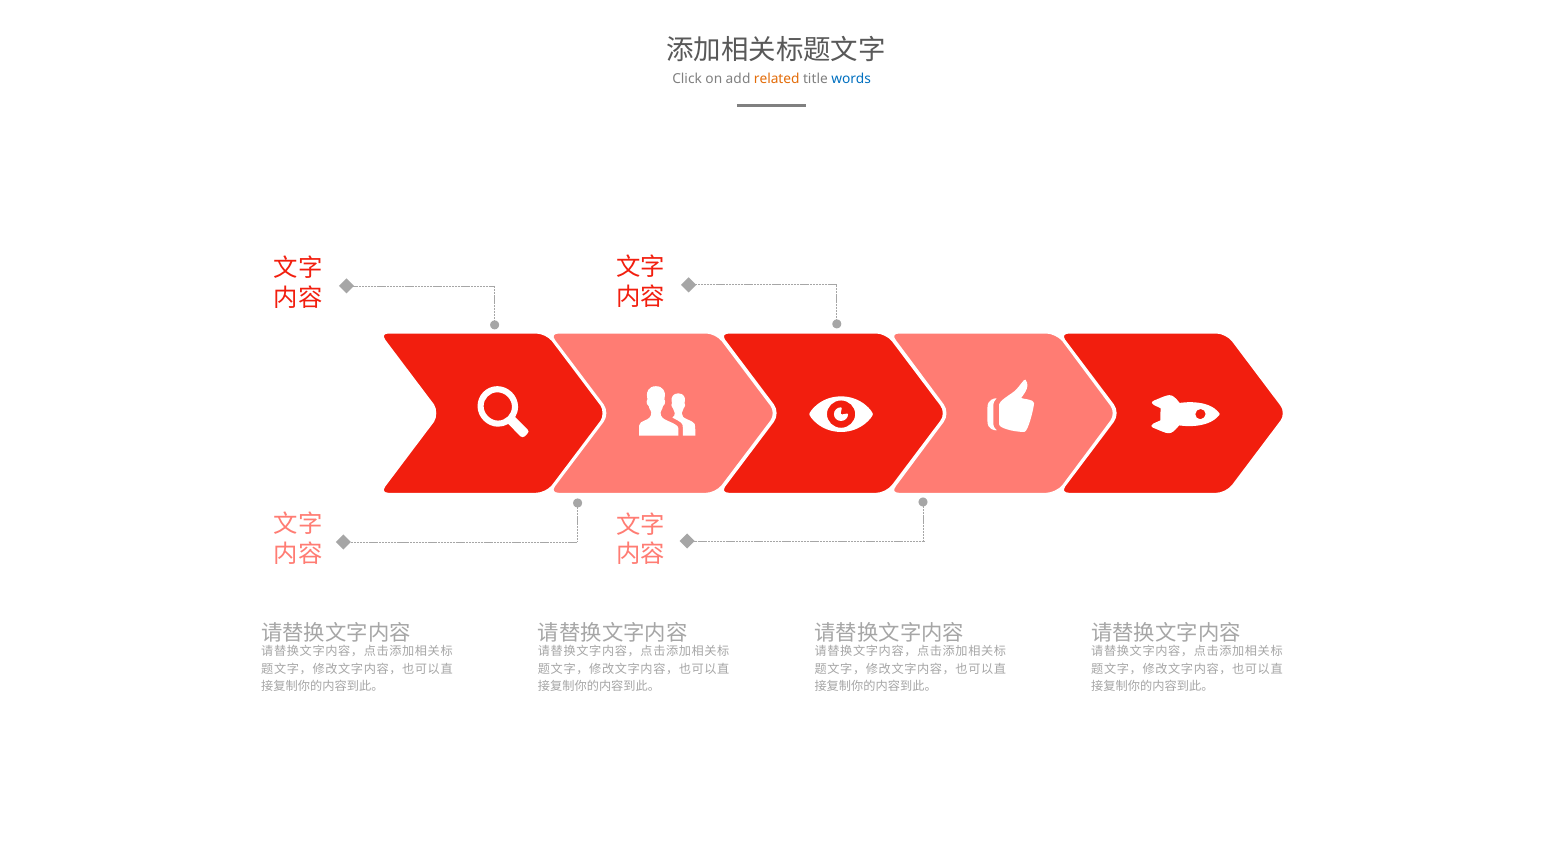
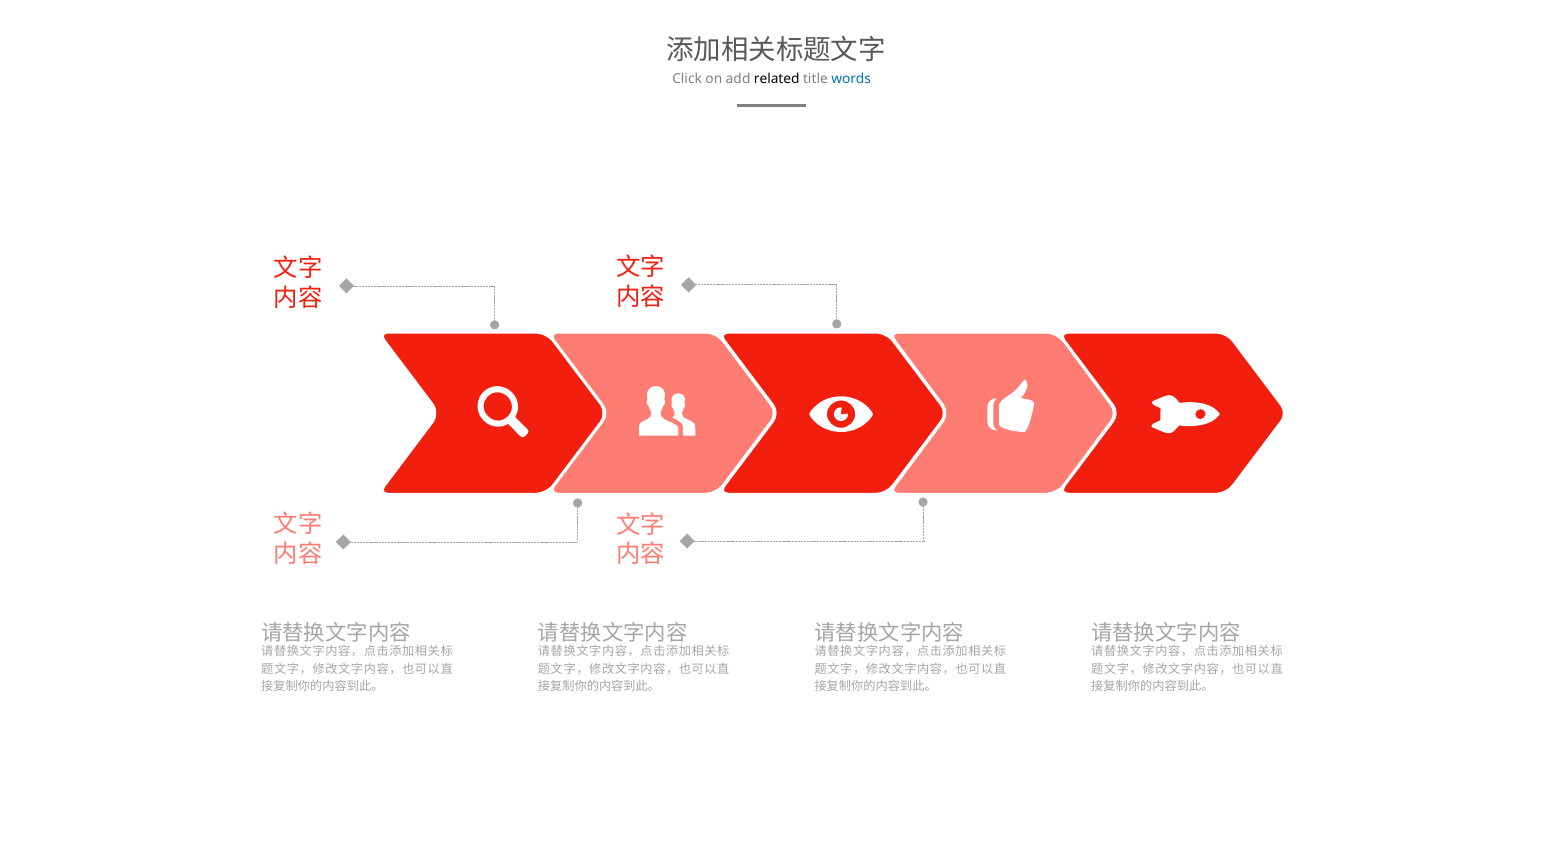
related colour: orange -> black (777, 79)
